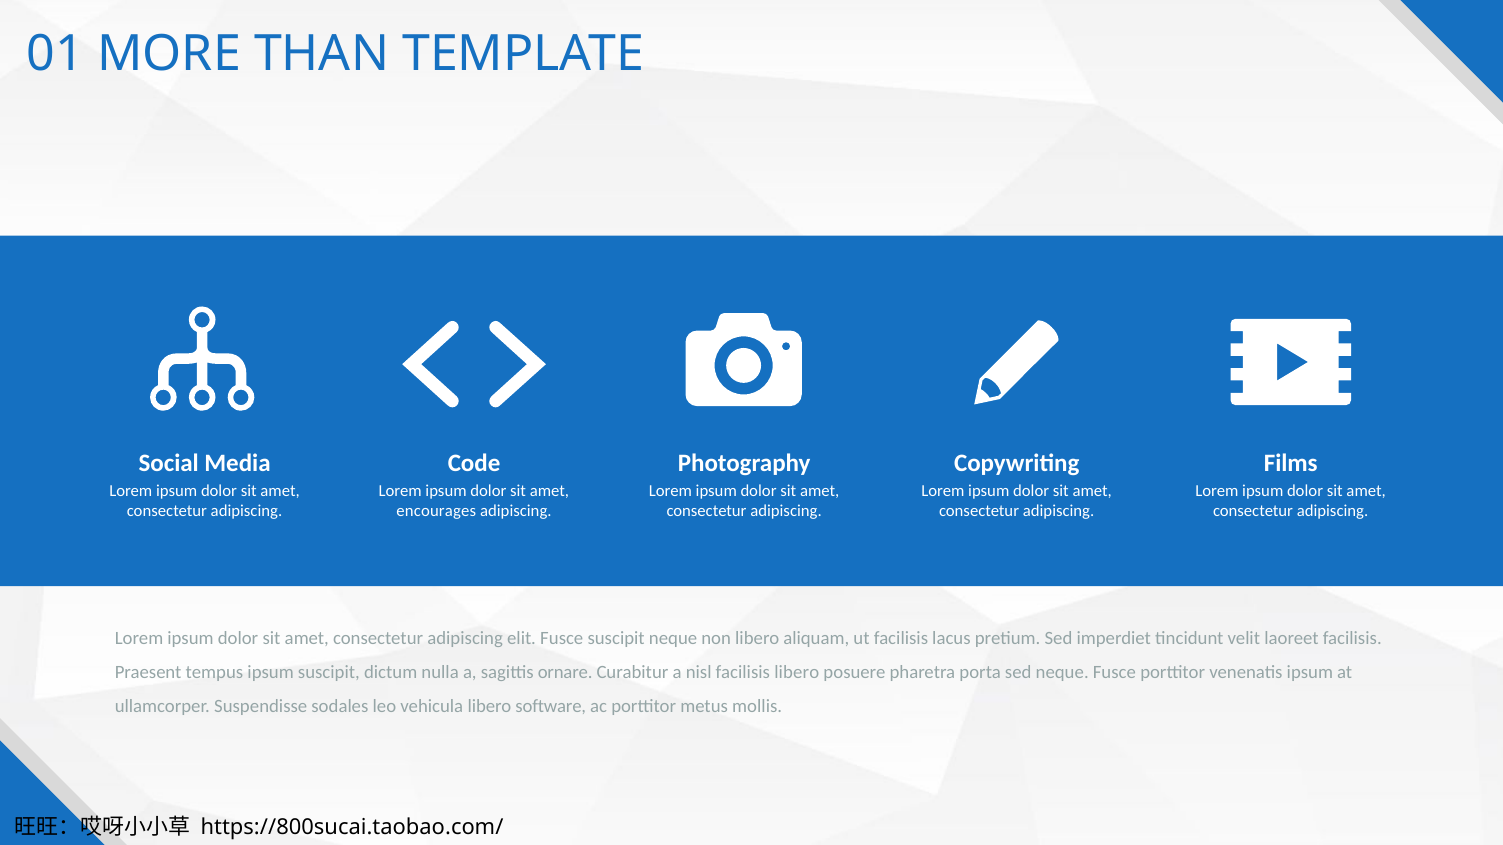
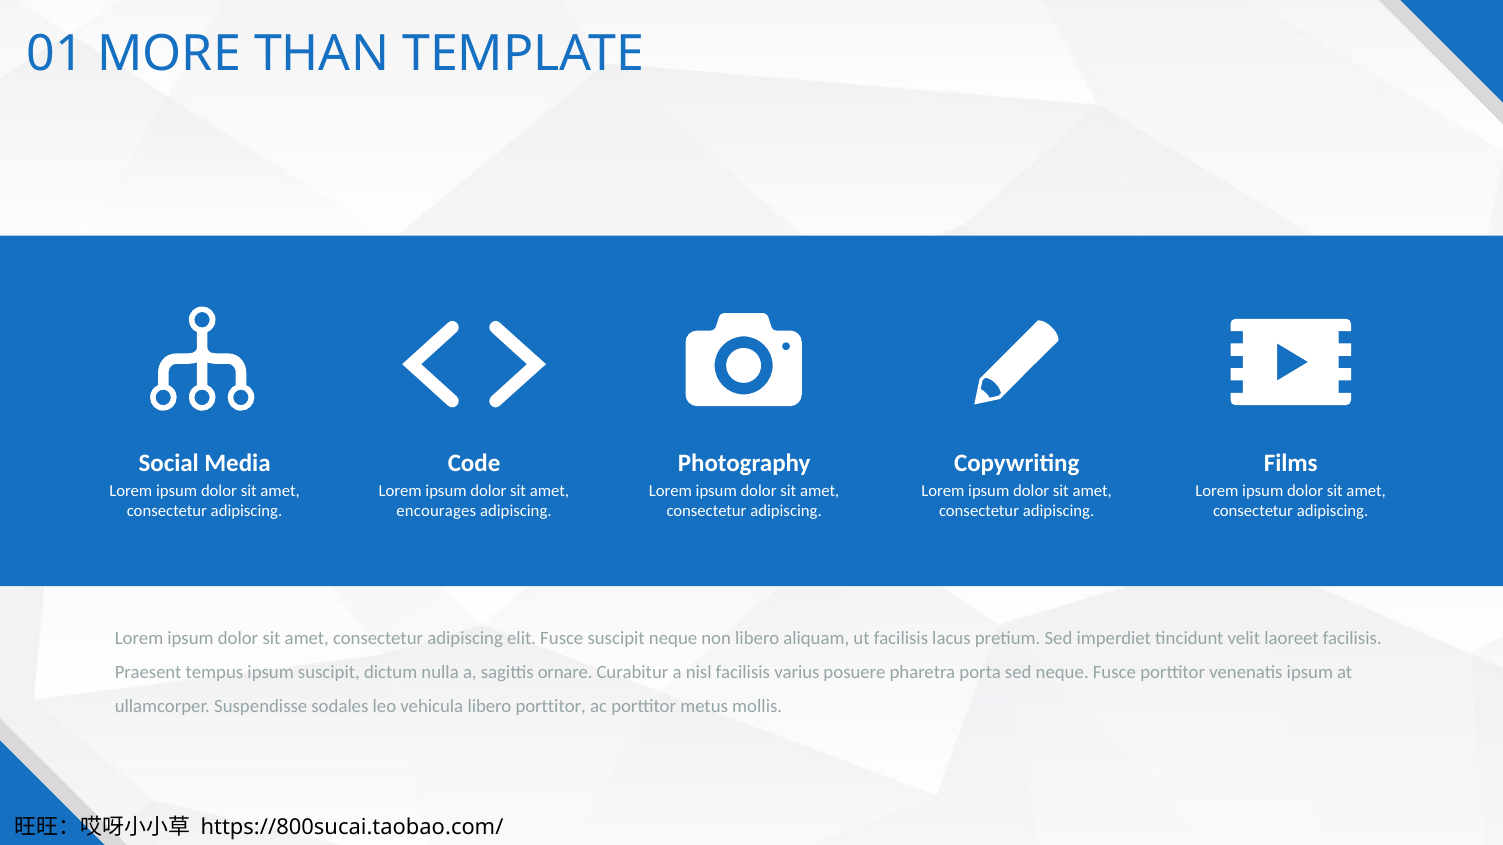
facilisis libero: libero -> varius (797, 673)
libero software: software -> porttitor (551, 706)
